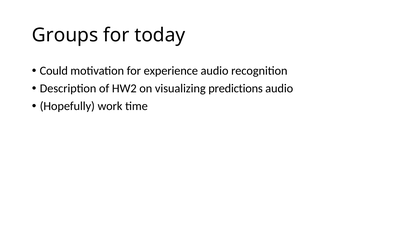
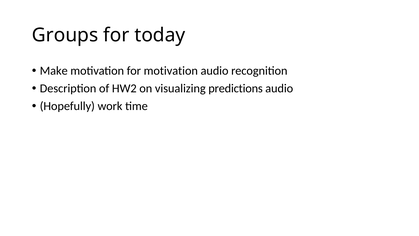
Could: Could -> Make (54, 71)
for experience: experience -> motivation (171, 71)
